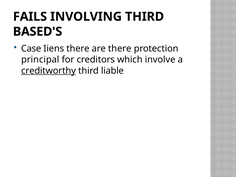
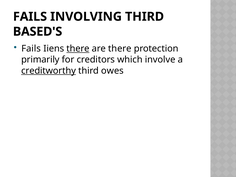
Case: Case -> Fails (31, 49)
there underline: none -> present (78, 49)
principal: principal -> primarily (40, 60)
liable: liable -> owes (112, 71)
